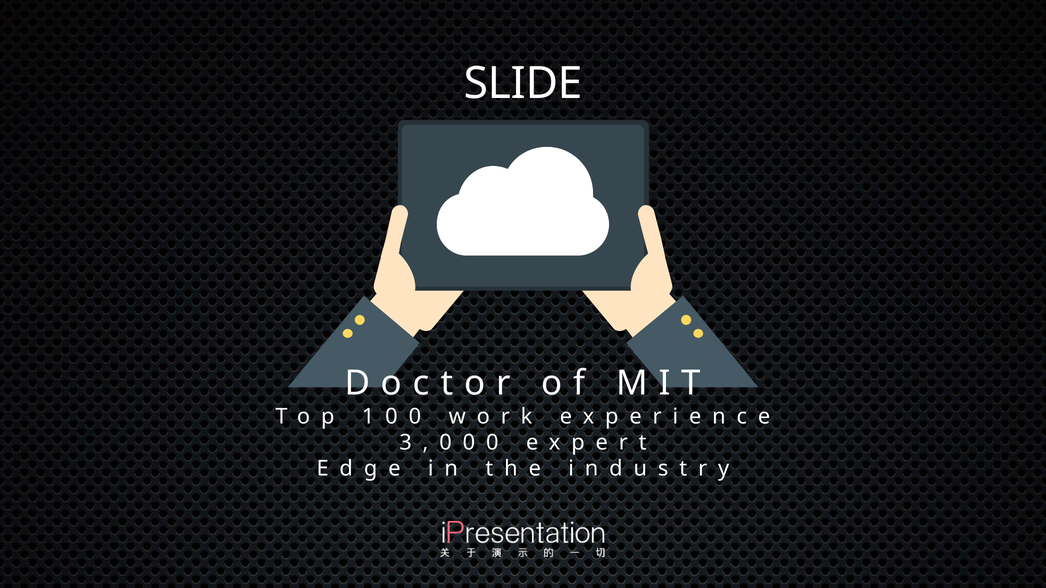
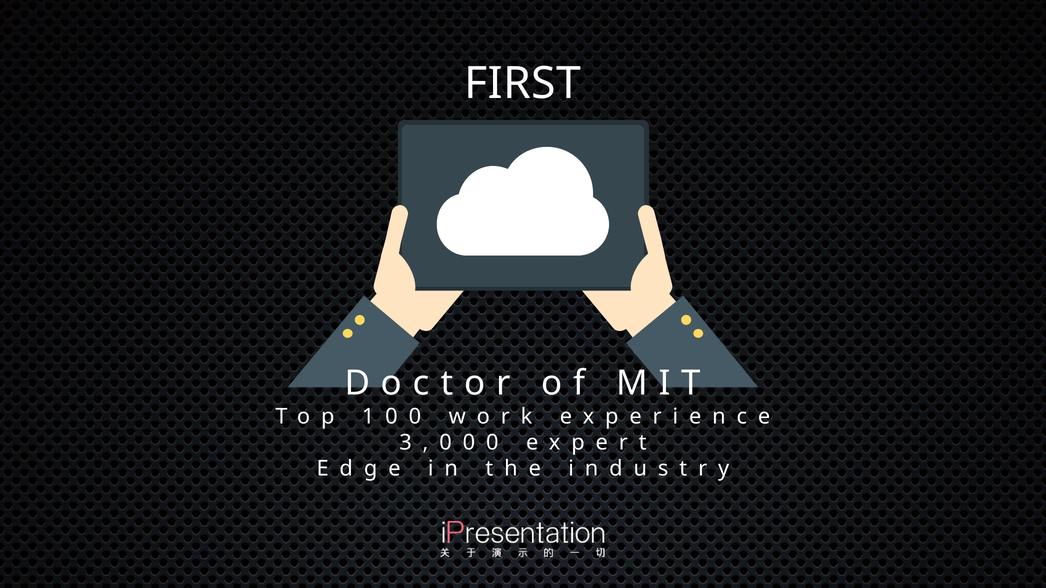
SLIDE: SLIDE -> FIRST (523, 84)
